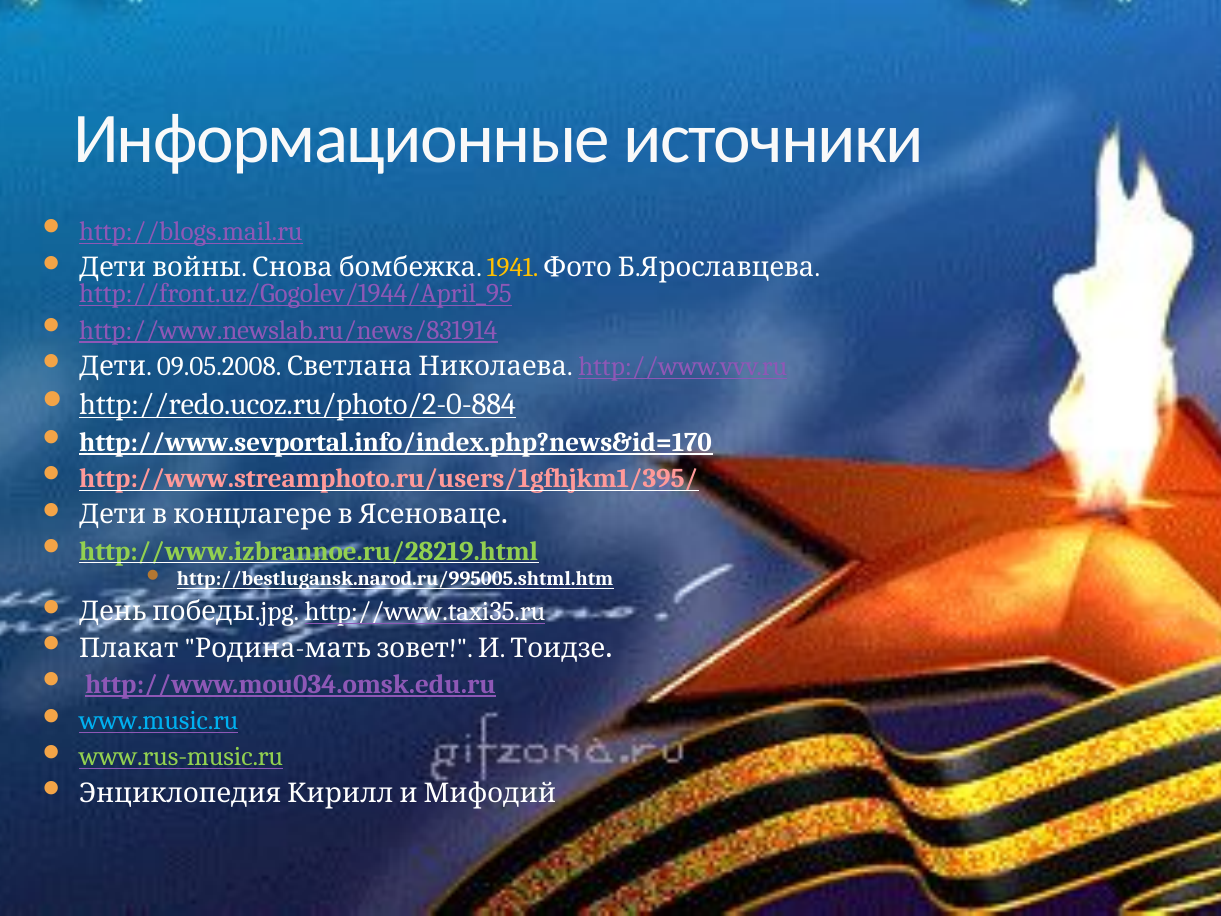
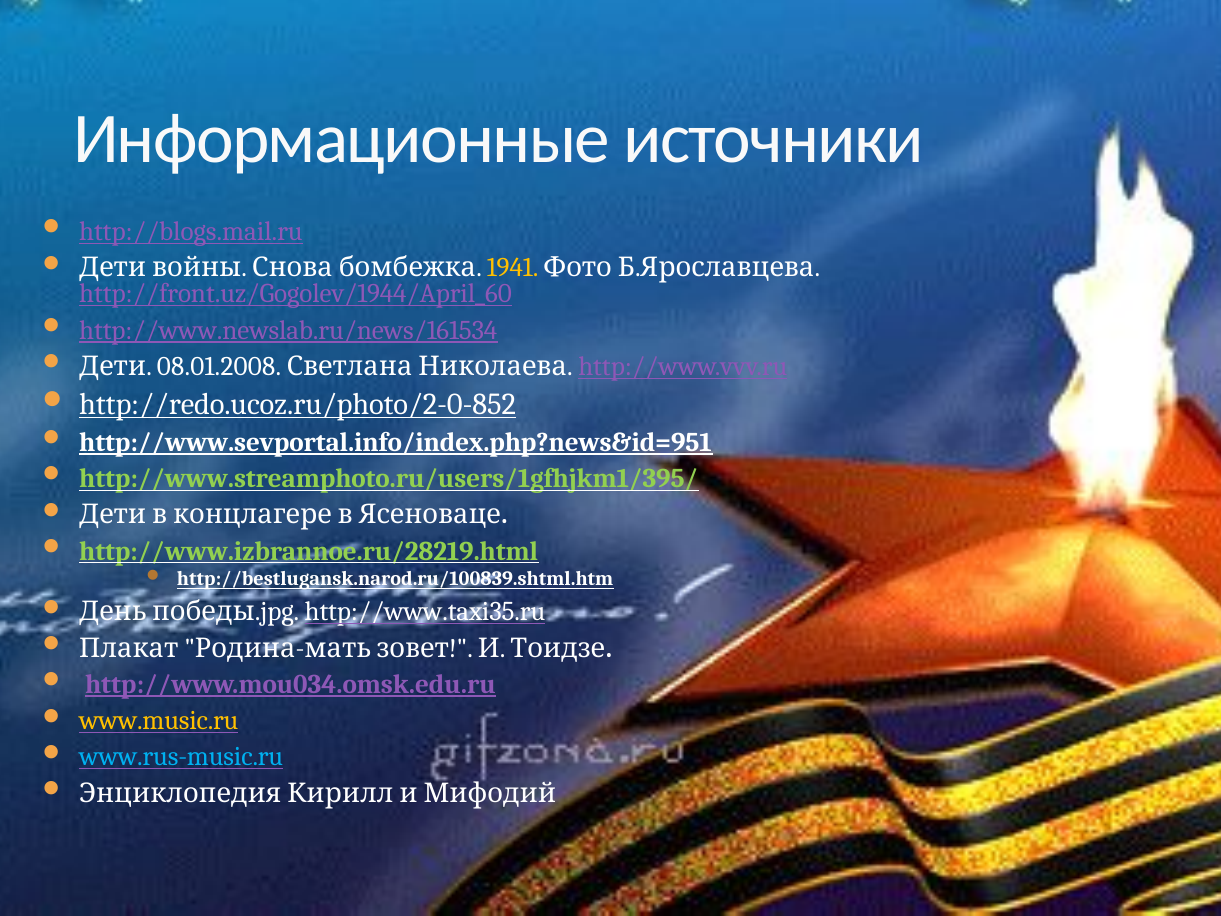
http://front.uz/Gogolev/1944/April_95: http://front.uz/Gogolev/1944/April_95 -> http://front.uz/Gogolev/1944/April_60 (295, 294)
http://www.newslab.ru/news/831914: http://www.newslab.ru/news/831914 -> http://www.newslab.ru/news/161534 (288, 330)
09.05.2008: 09.05.2008 -> 08.01.2008 (219, 366)
http://redo.ucoz.ru/photo/2-0-884: http://redo.ucoz.ru/photo/2-0-884 -> http://redo.ucoz.ru/photo/2-0-852 (298, 404)
http://www.sevportal.info/index.php?news&id=170: http://www.sevportal.info/index.php?news&id=170 -> http://www.sevportal.info/index.php?news&id=951 (396, 442)
http://www.streamphoto.ru/users/1gfhjkm1/395/ colour: pink -> light green (389, 478)
http://bestlugansk.narod.ru/995005.shtml.htm: http://bestlugansk.narod.ru/995005.shtml.htm -> http://bestlugansk.narod.ru/100839.shtml.htm (395, 579)
www.music.ru colour: light blue -> yellow (159, 721)
www.rus-music.ru colour: light green -> light blue (181, 757)
